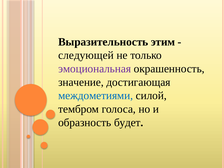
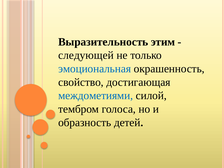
эмоциональная colour: purple -> blue (95, 69)
значение: значение -> свойство (81, 82)
будет: будет -> детей (127, 122)
